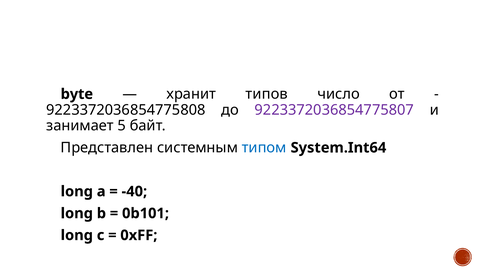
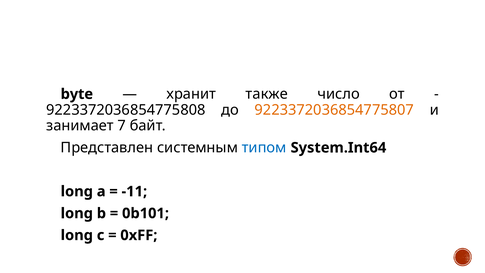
типов: типов -> также (267, 94)
9223372036854775807 colour: purple -> orange (334, 110)
5: 5 -> 7 (122, 126)
-40: -40 -> -11 (134, 191)
